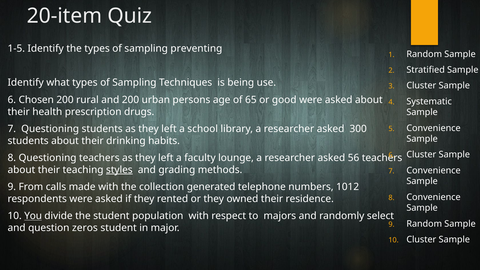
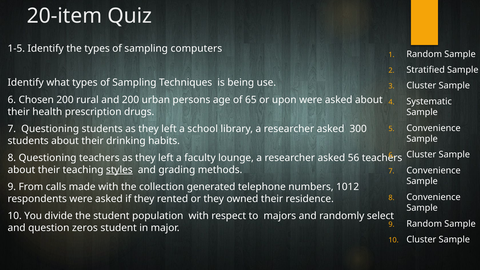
preventing: preventing -> computers (196, 49)
good: good -> upon (284, 100)
You underline: present -> none (33, 216)
